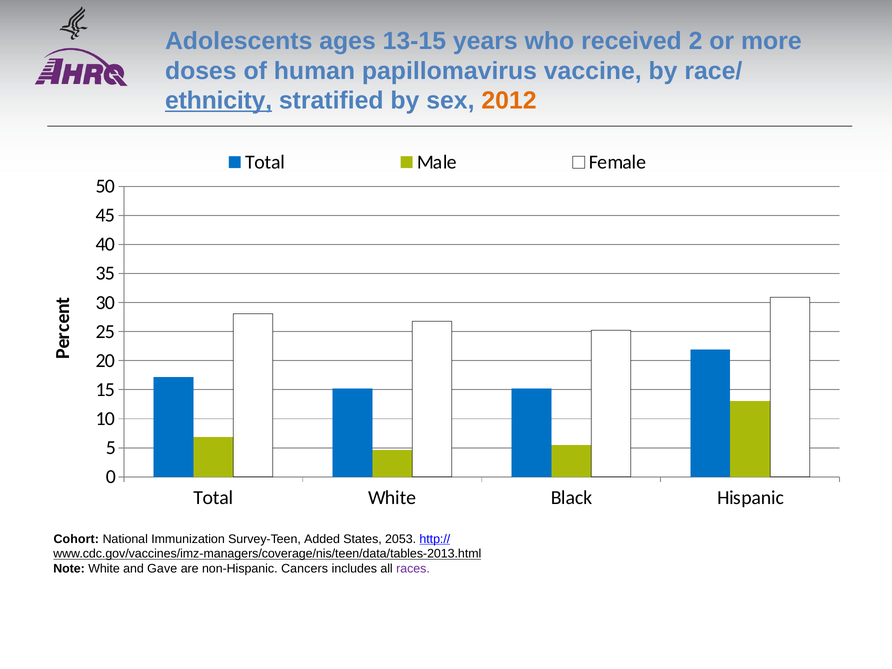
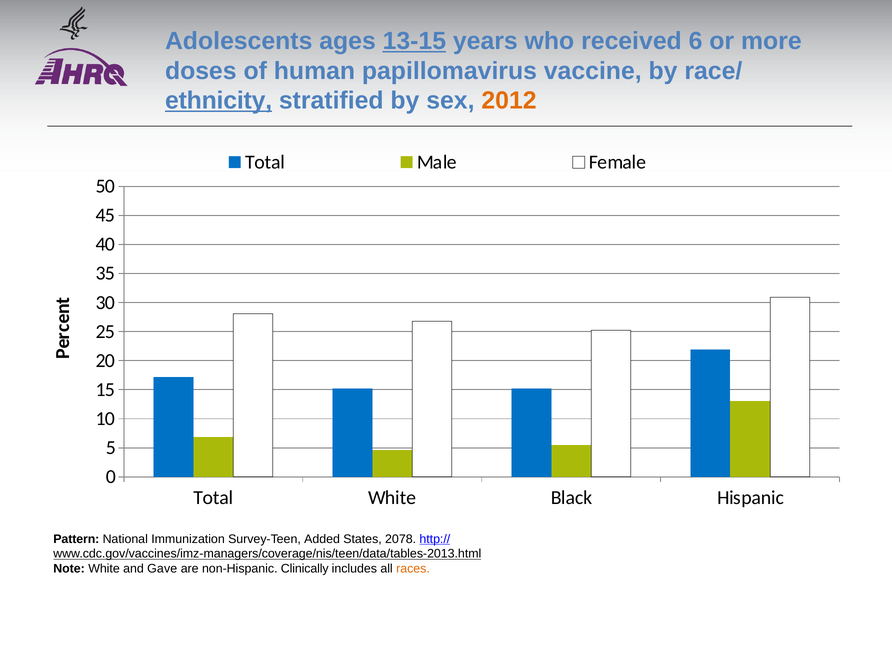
13-15 underline: none -> present (414, 41)
2: 2 -> 6 (696, 41)
Cohort: Cohort -> Pattern (76, 539)
2053: 2053 -> 2078 (401, 539)
Cancers: Cancers -> Clinically (305, 569)
races colour: purple -> orange (413, 569)
